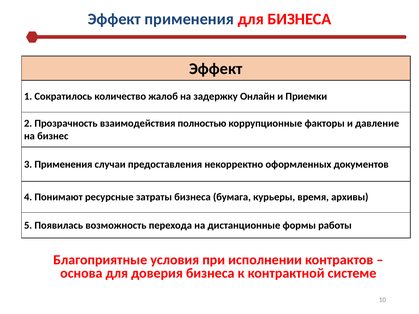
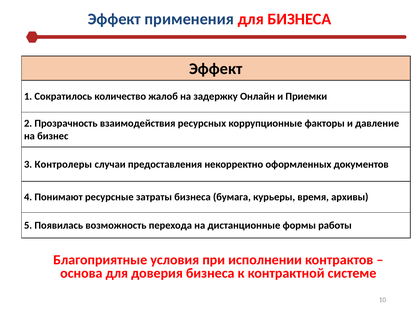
полностью: полностью -> ресурсных (202, 123)
3 Применения: Применения -> Контролеры (63, 164)
